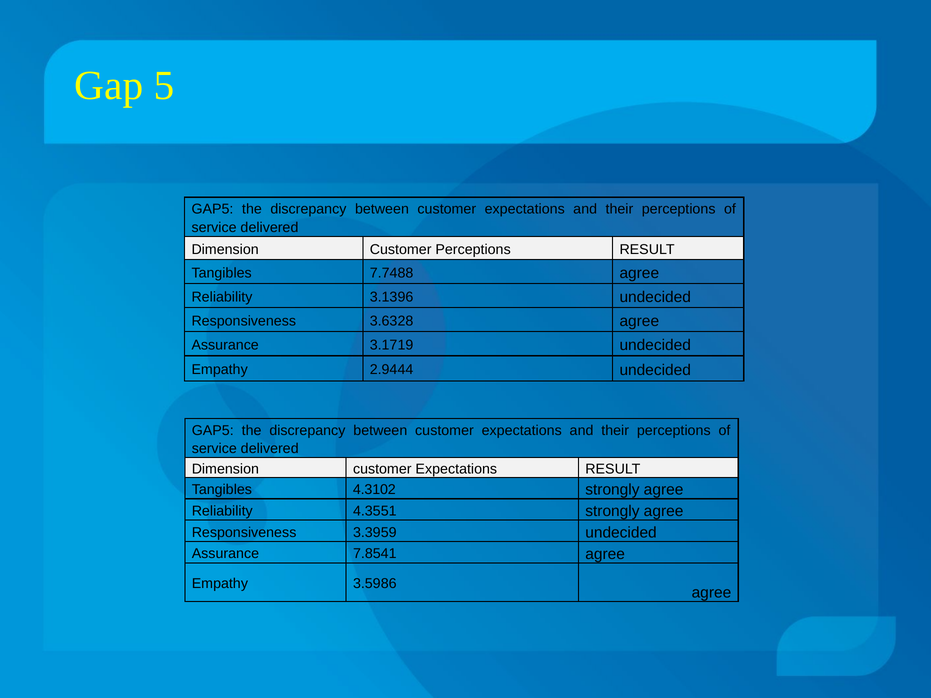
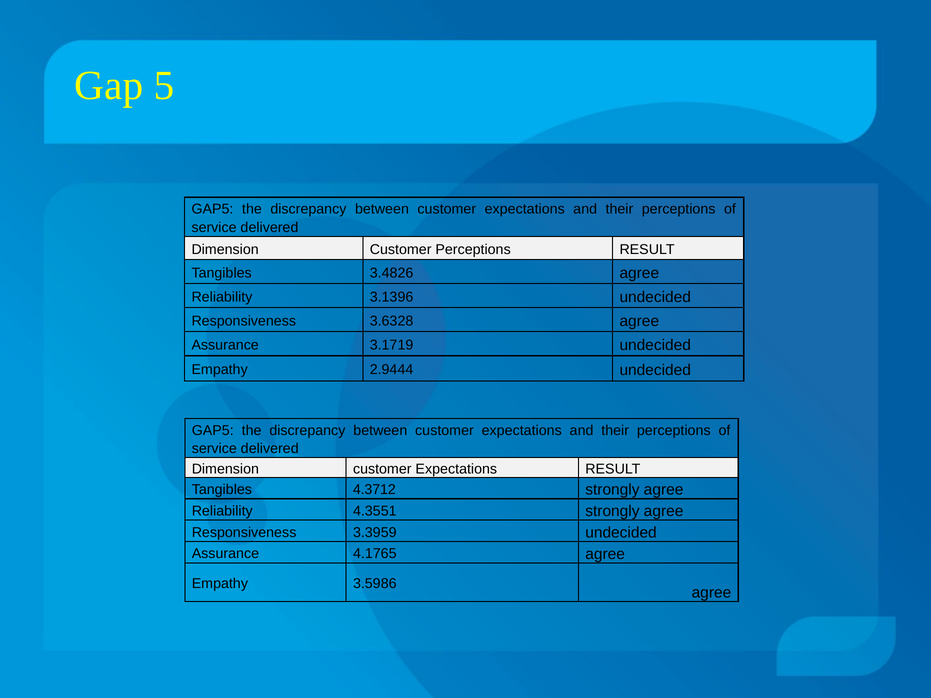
7.7488: 7.7488 -> 3.4826 (392, 273)
4.3102: 4.3102 -> 4.3712 (374, 490)
7.8541: 7.8541 -> 4.1765 (375, 554)
